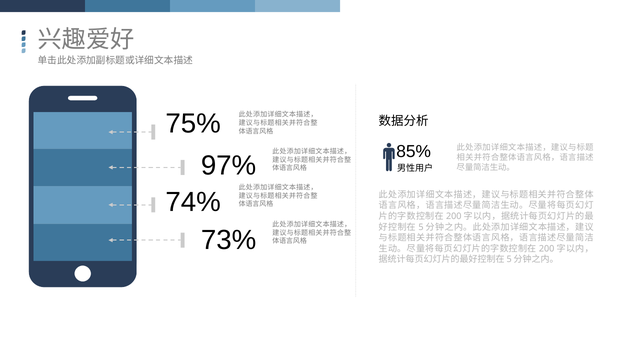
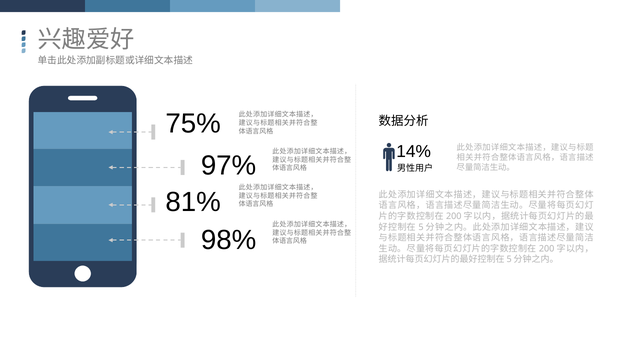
85%: 85% -> 14% (414, 152)
74%: 74% -> 81% (193, 202)
73%: 73% -> 98% (229, 240)
